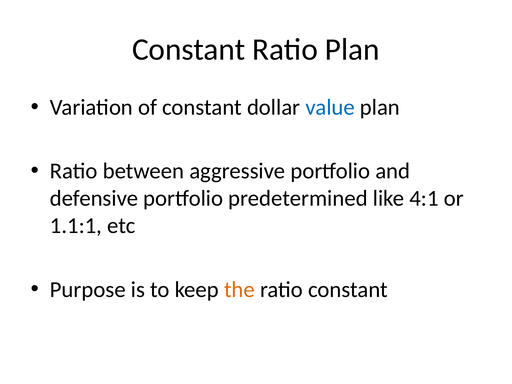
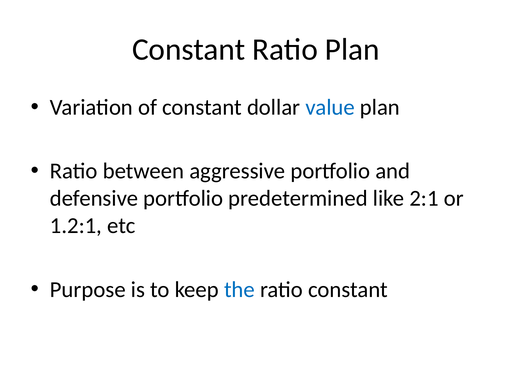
4:1: 4:1 -> 2:1 (424, 198)
1.1:1: 1.1:1 -> 1.2:1 (76, 226)
the colour: orange -> blue (239, 290)
